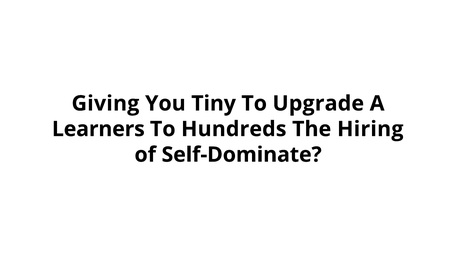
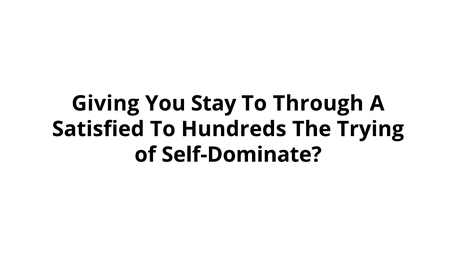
Tiny: Tiny -> Stay (214, 104)
Upgrade: Upgrade -> Through (318, 104)
Learners: Learners -> Satisfied (98, 129)
Hiring: Hiring -> Trying (370, 129)
